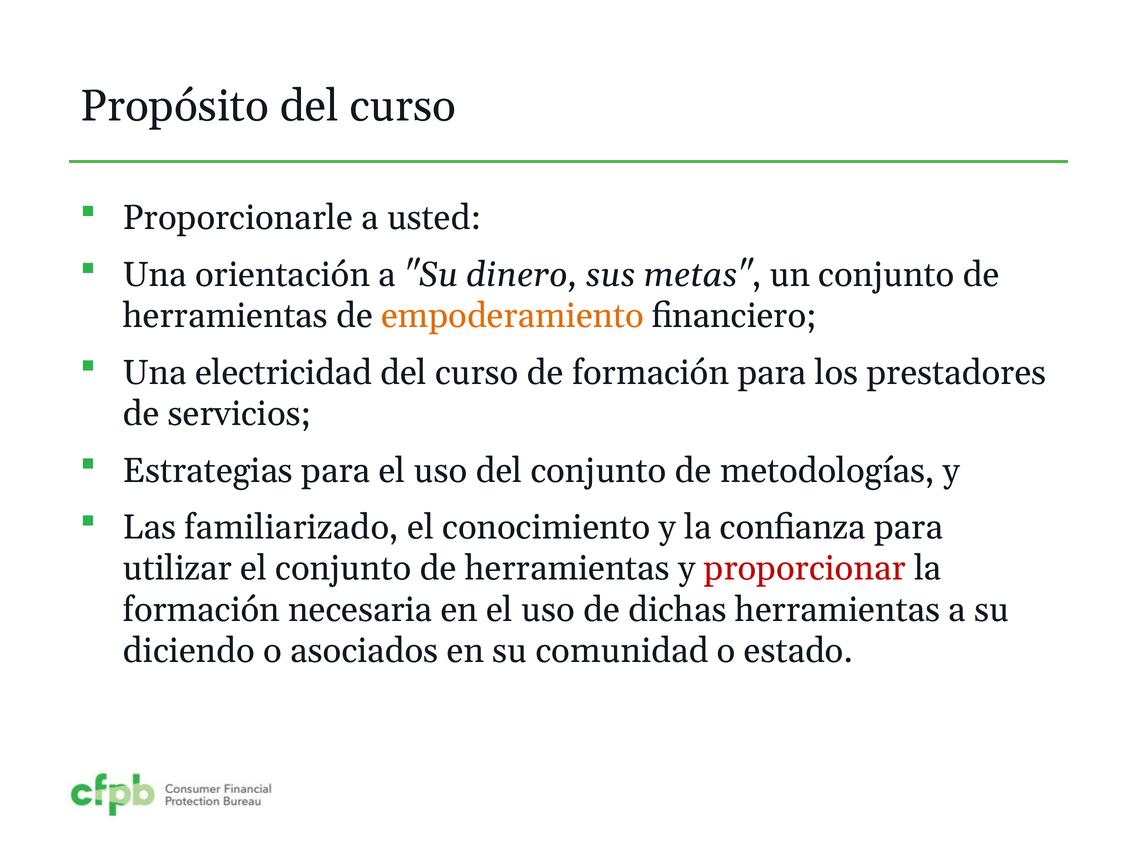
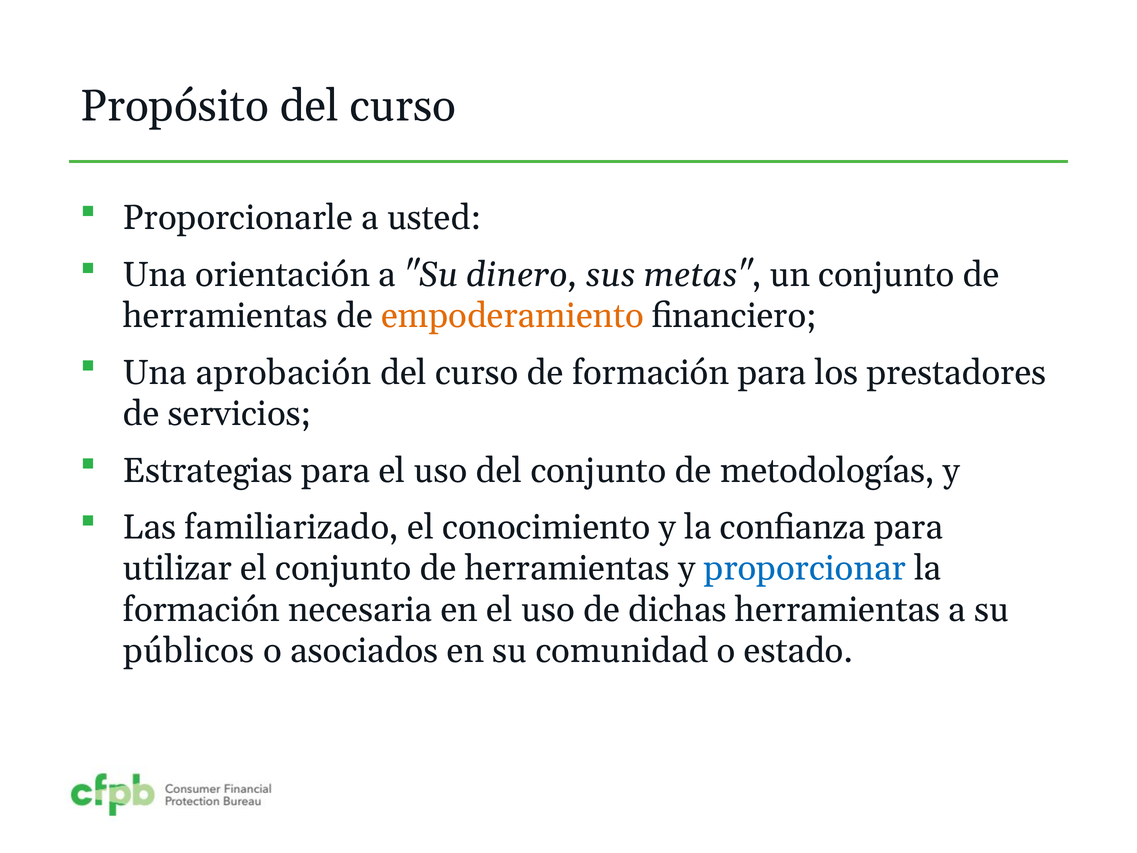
electricidad: electricidad -> aprobación (283, 373)
proporcionar colour: red -> blue (805, 568)
diciendo: diciendo -> públicos (189, 650)
